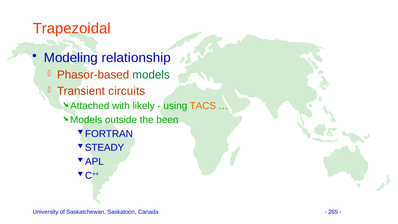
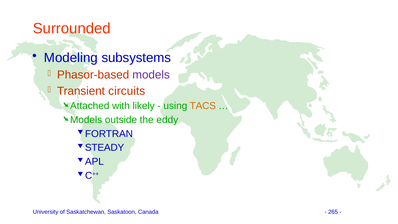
Trapezoidal: Trapezoidal -> Surrounded (72, 28)
relationship: relationship -> subsystems (136, 58)
models colour: green -> purple (151, 75)
been: been -> eddy (167, 120)
